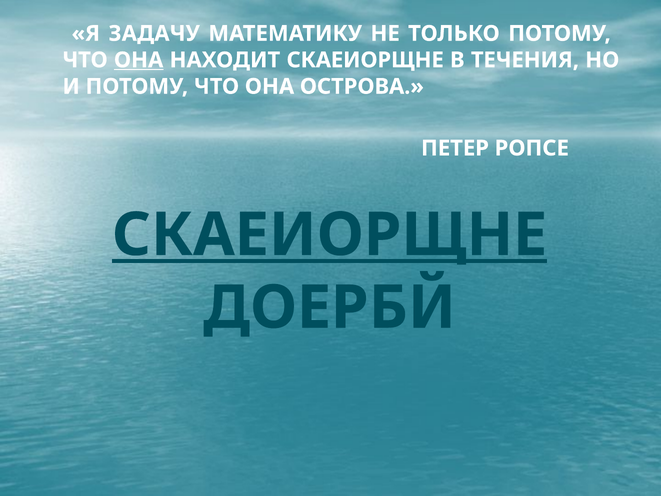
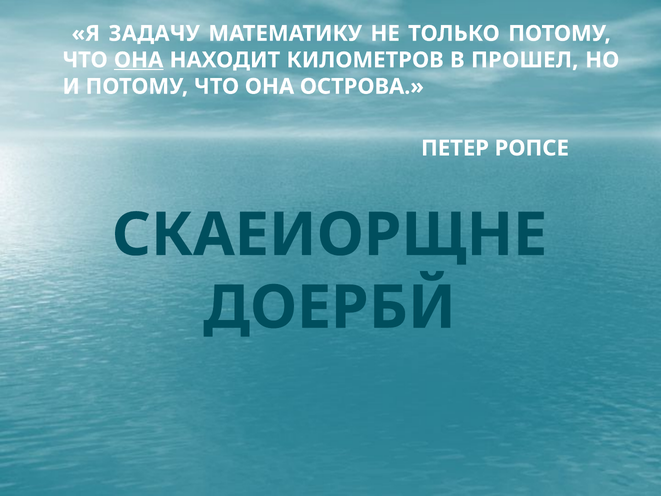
НАХОДИТ СКАЕИОРЩНЕ: СКАЕИОРЩНЕ -> КИЛОМЕТРОВ (365, 60)
ТЕЧЕНИЯ: ТЕЧЕНИЯ -> ПРОШЕЛ (525, 60)
СКАЕИОРЩНЕ underline: present -> none (330, 235)
